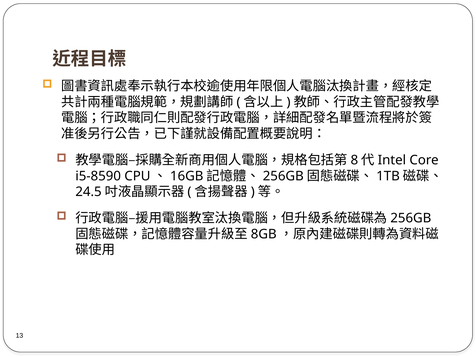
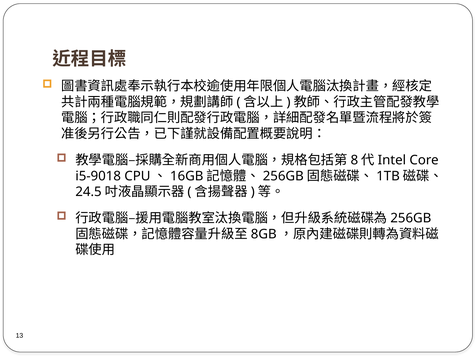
i5-8590: i5-8590 -> i5-9018 (98, 176)
